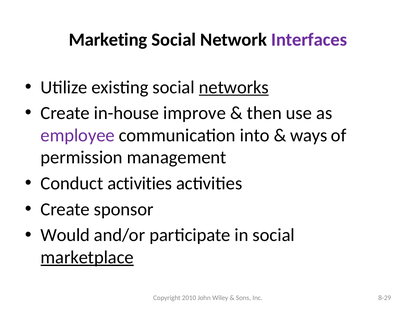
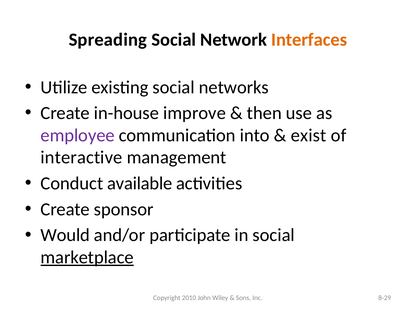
Marketing: Marketing -> Spreading (108, 40)
Interfaces colour: purple -> orange (309, 40)
networks underline: present -> none (234, 87)
ways: ways -> exist (309, 135)
permission: permission -> interactive (81, 158)
Conduct activities: activities -> available (140, 183)
